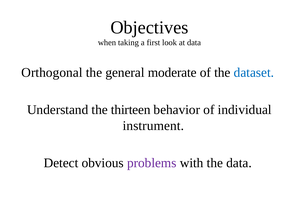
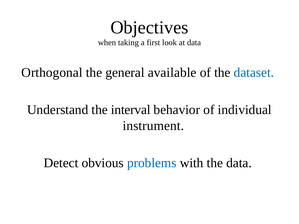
moderate: moderate -> available (172, 73)
thirteen: thirteen -> interval (131, 110)
problems colour: purple -> blue (152, 163)
